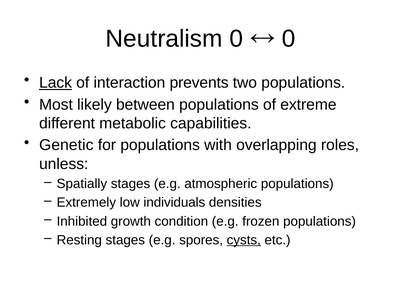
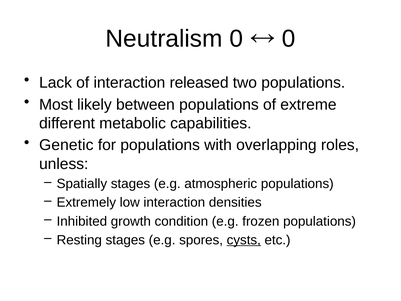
Lack underline: present -> none (56, 83)
prevents: prevents -> released (199, 83)
low individuals: individuals -> interaction (174, 202)
